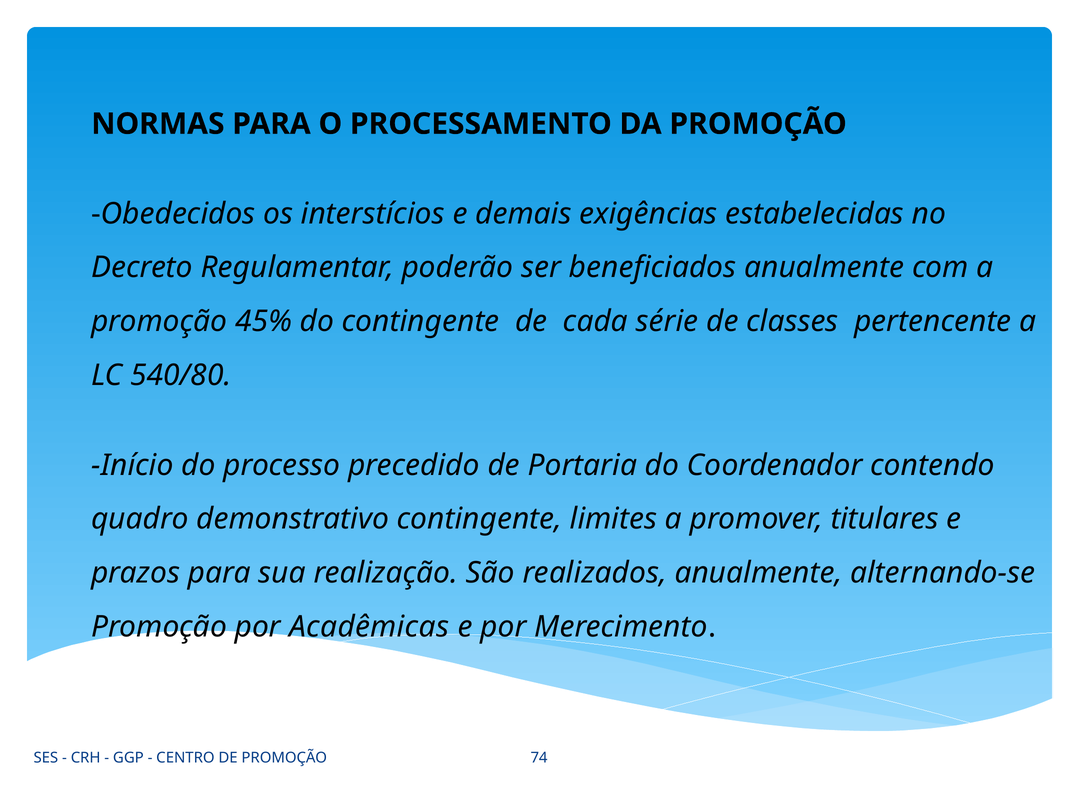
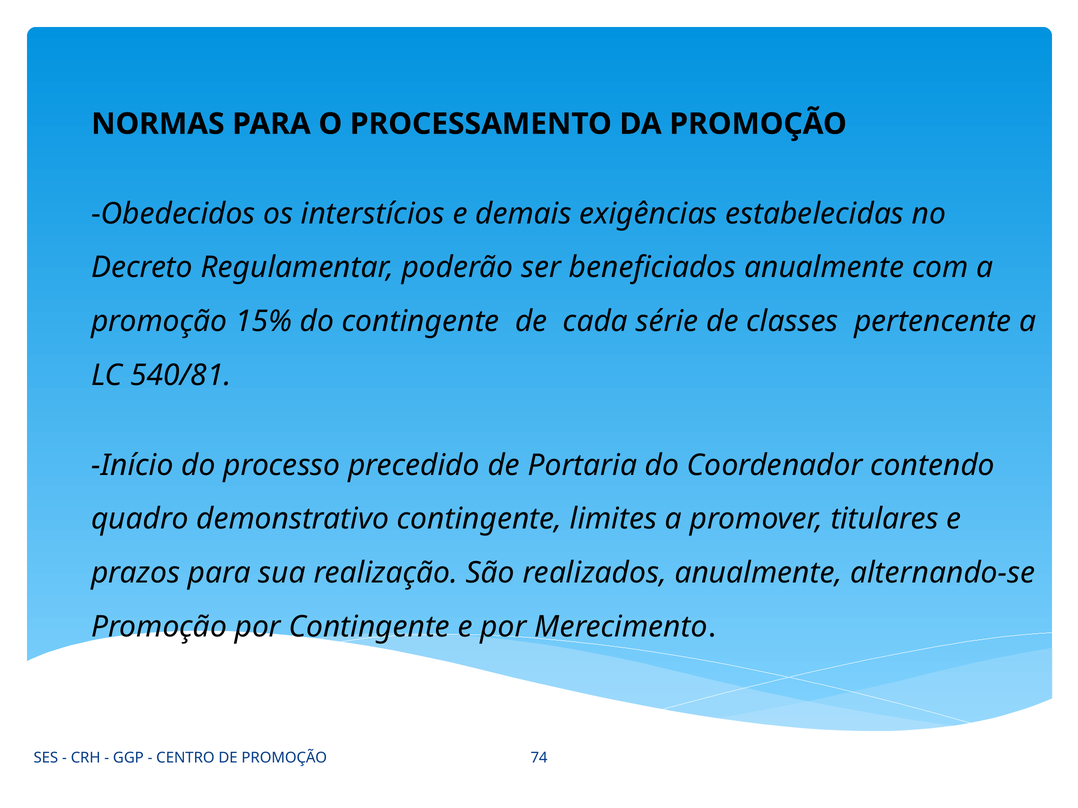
45%: 45% -> 15% (263, 322)
540/80: 540/80 -> 540/81 (181, 376)
por Acadêmicas: Acadêmicas -> Contingente (369, 627)
